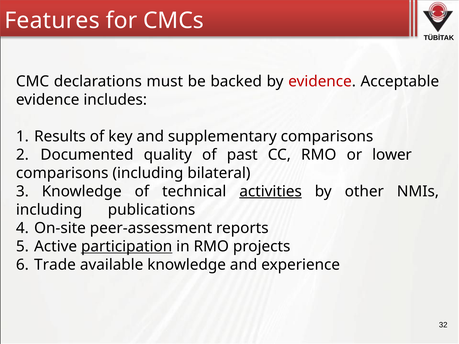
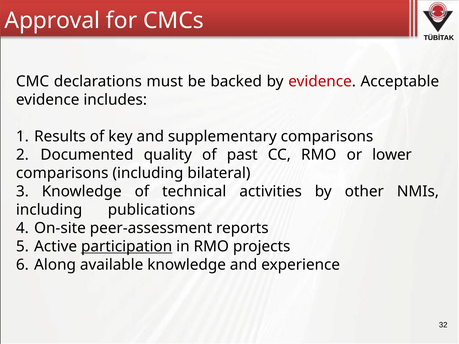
Features: Features -> Approval (52, 21)
activities underline: present -> none (271, 192)
Trade: Trade -> Along (55, 265)
